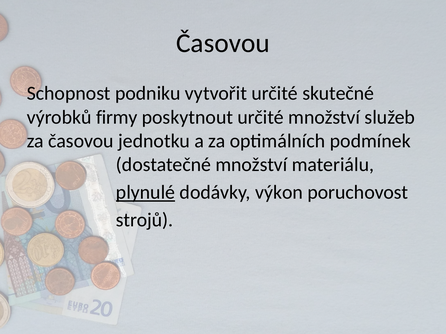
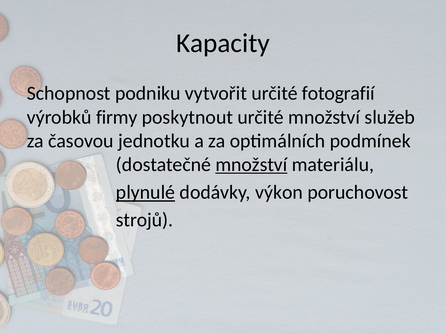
Časovou: Časovou -> Kapacity (223, 43)
skutečné: skutečné -> fotografií (338, 94)
množství underline: none -> present (251, 165)
